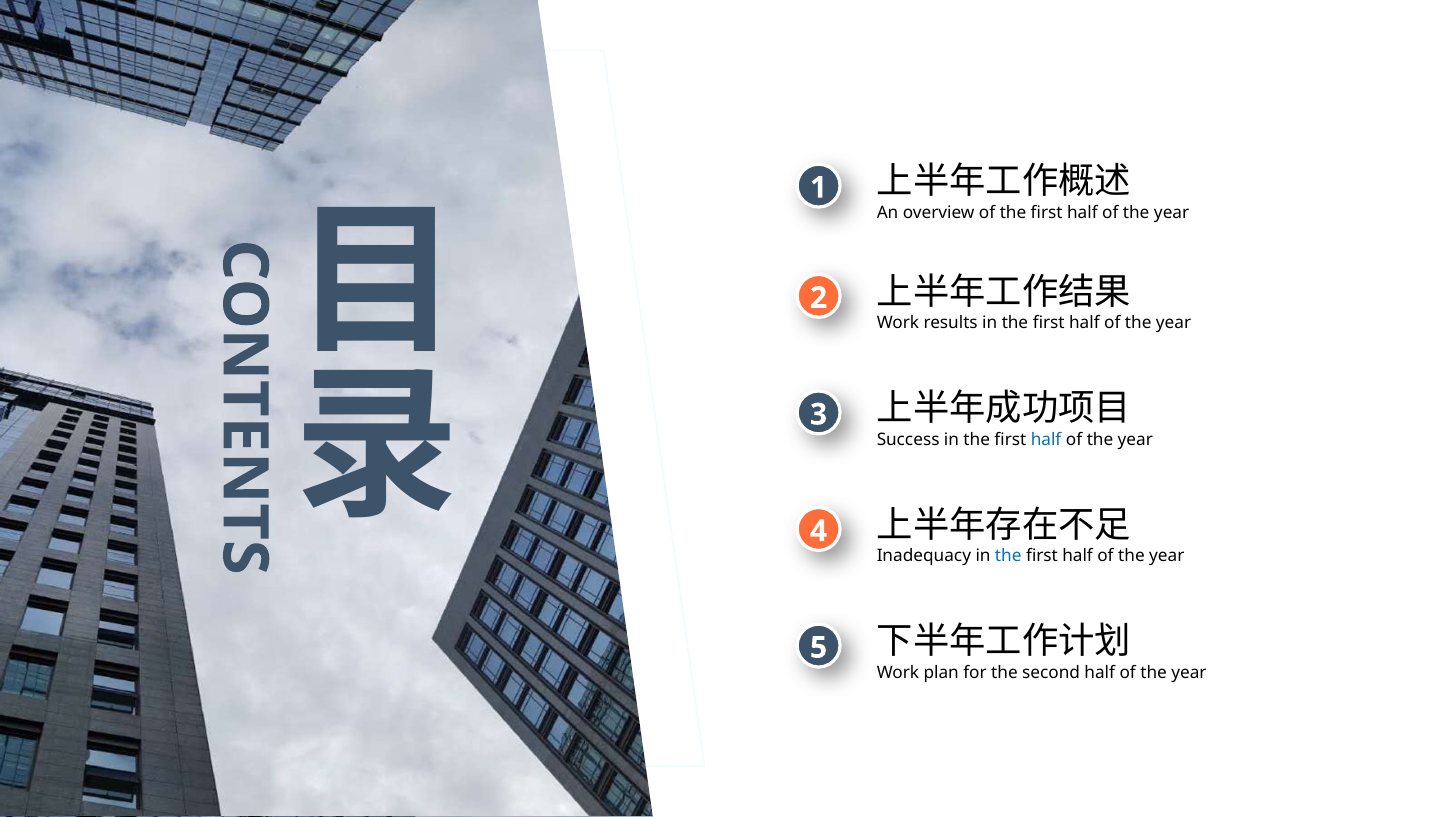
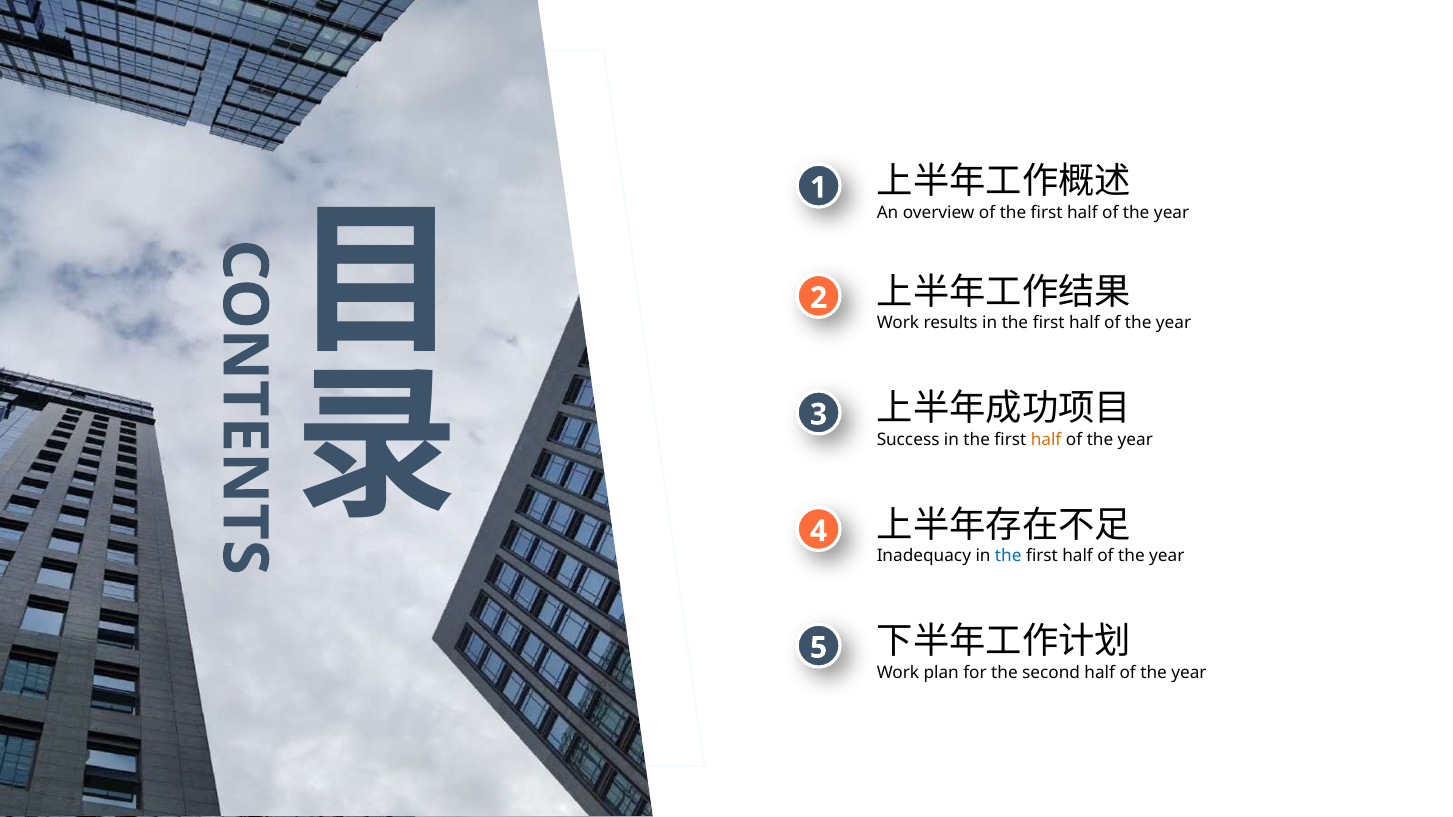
half colour: blue -> orange (1046, 440)
